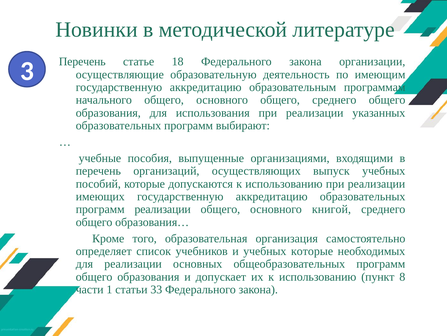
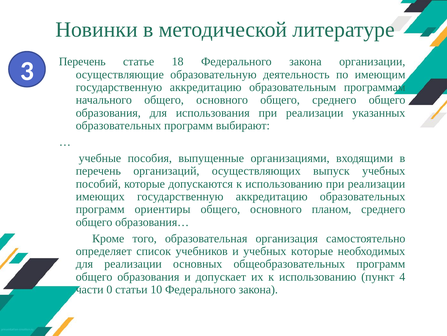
программ реализации: реализации -> ориентиры (163, 209)
книгой: книгой -> планом (332, 209)
8: 8 -> 4 (402, 276)
1: 1 -> 0 (109, 289)
33: 33 -> 10 (156, 289)
